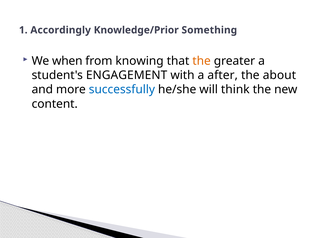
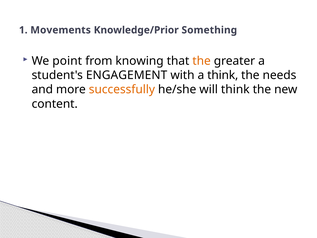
Accordingly: Accordingly -> Movements (61, 30)
when: when -> point (67, 61)
a after: after -> think (223, 75)
about: about -> needs (279, 75)
successfully colour: blue -> orange (122, 89)
